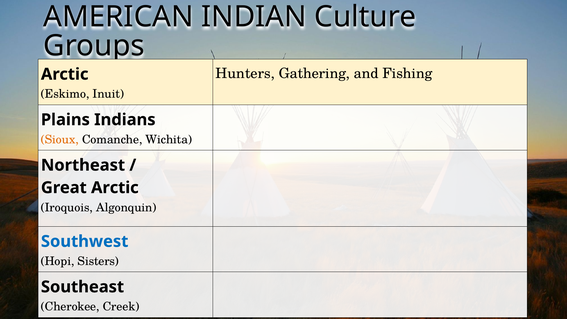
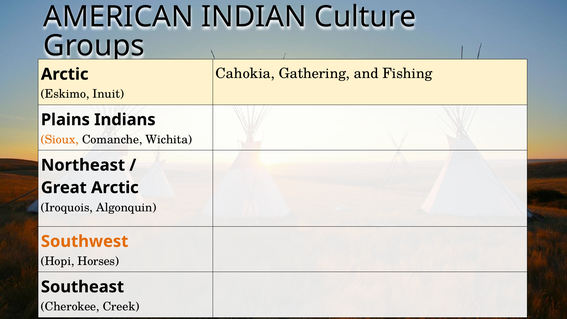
Hunters: Hunters -> Cahokia (245, 73)
Southwest colour: blue -> orange (85, 241)
Sisters: Sisters -> Horses (98, 261)
